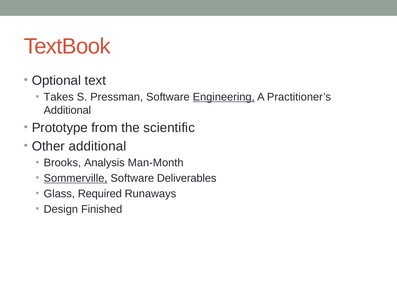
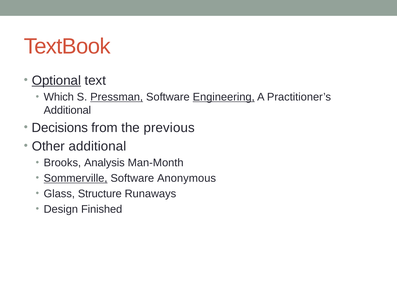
Optional underline: none -> present (56, 80)
Takes: Takes -> Which (59, 97)
Pressman underline: none -> present (117, 97)
Prototype: Prototype -> Decisions (60, 128)
scientific: scientific -> previous (169, 128)
Deliverables: Deliverables -> Anonymous (187, 178)
Required: Required -> Structure (100, 194)
